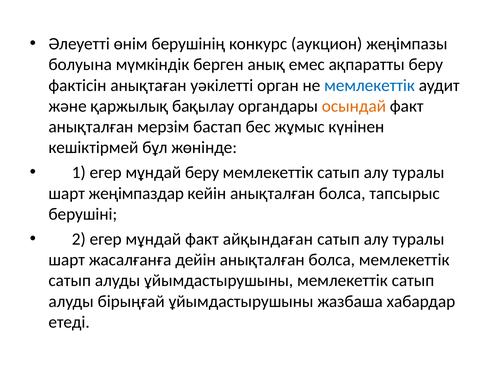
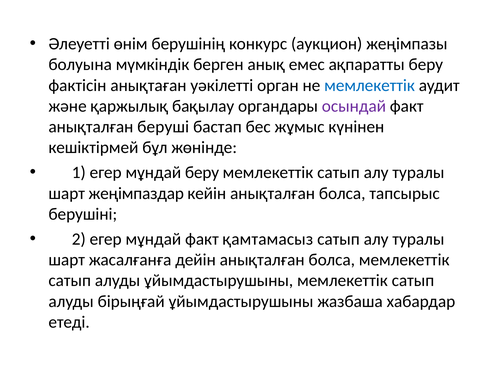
осындай colour: orange -> purple (354, 106)
мерзім: мерзім -> беруші (163, 127)
айқындаған: айқындаған -> қамтамасыз (268, 239)
